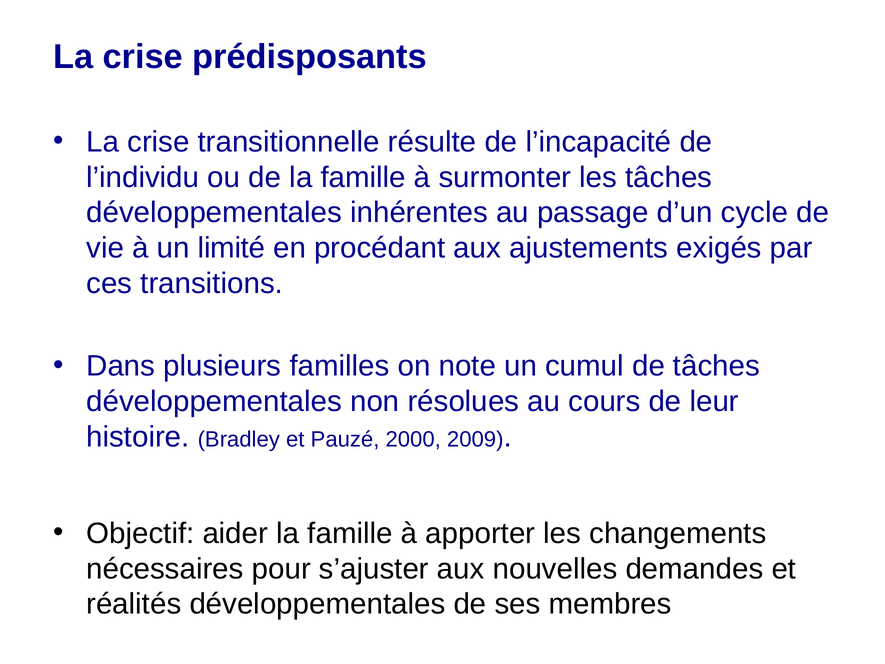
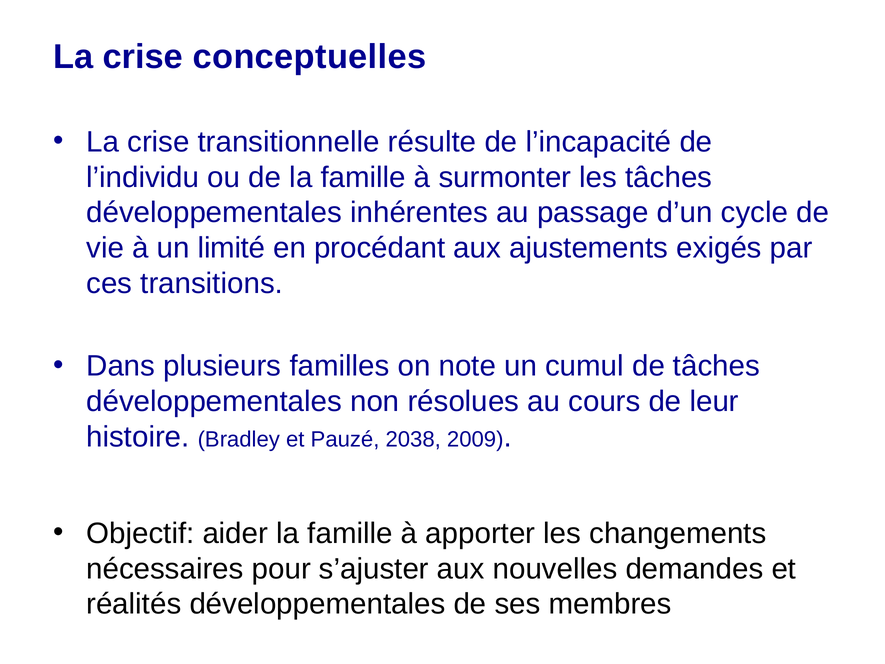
prédisposants: prédisposants -> conceptuelles (309, 57)
2000: 2000 -> 2038 (413, 439)
